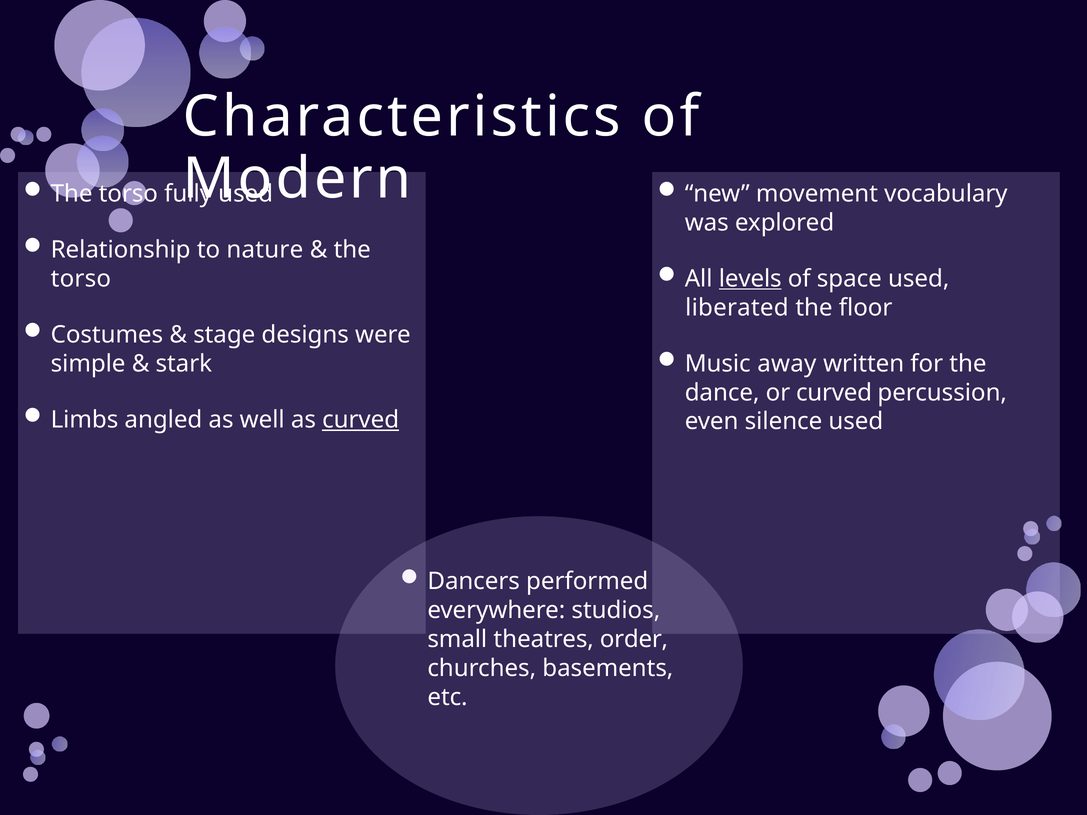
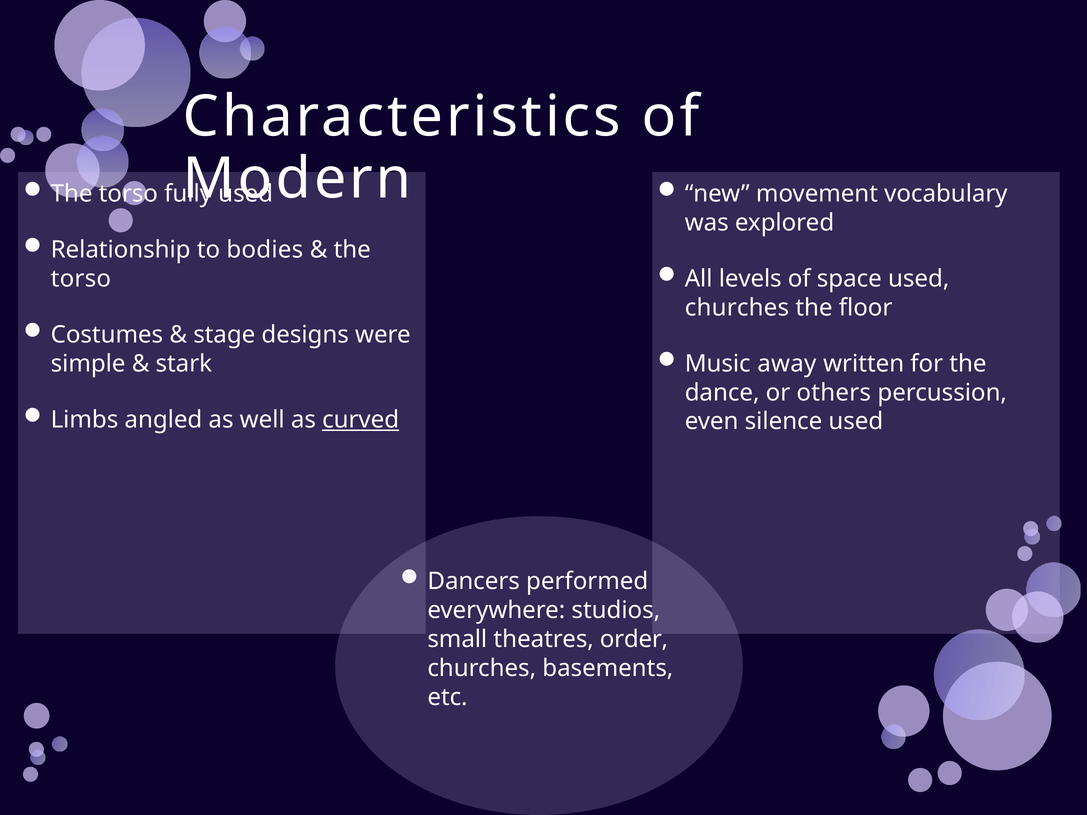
nature: nature -> bodies (265, 250)
levels underline: present -> none (750, 279)
liberated: liberated -> churches (737, 308)
or curved: curved -> others (834, 393)
